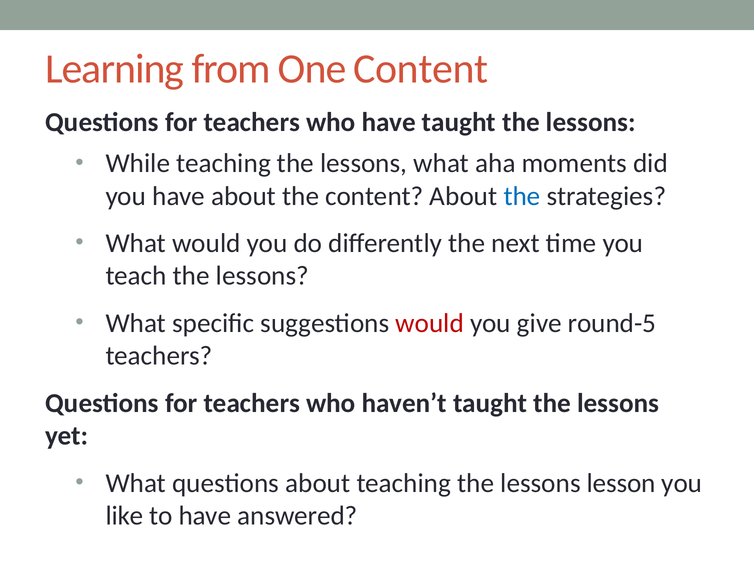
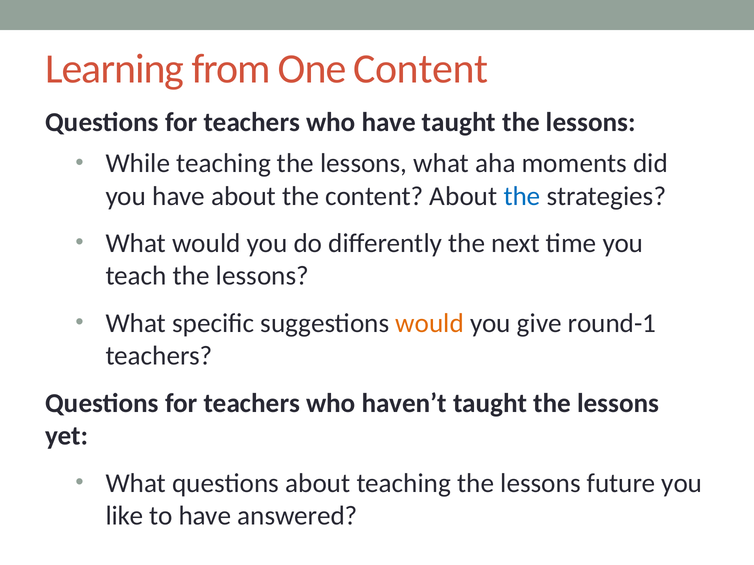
would colour: red -> orange (430, 324)
round-5: round-5 -> round-1 (612, 324)
lesson: lesson -> future (621, 483)
